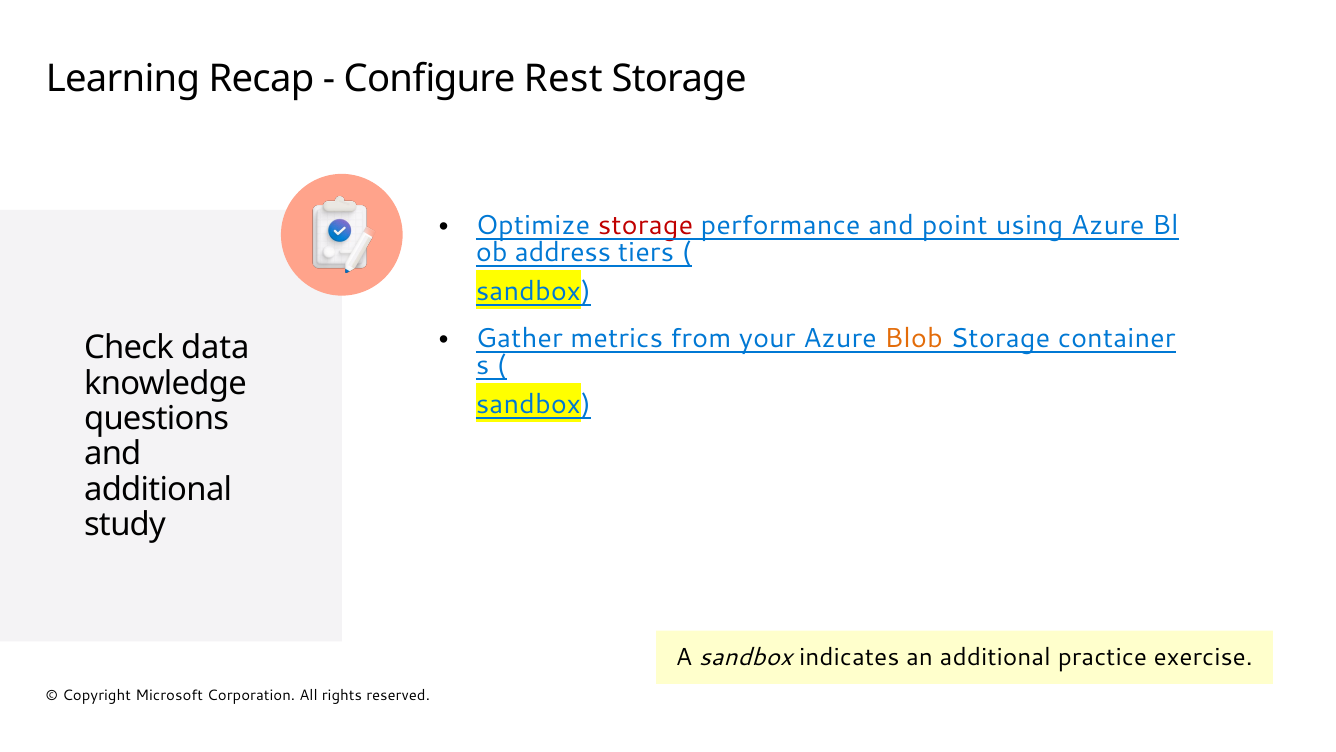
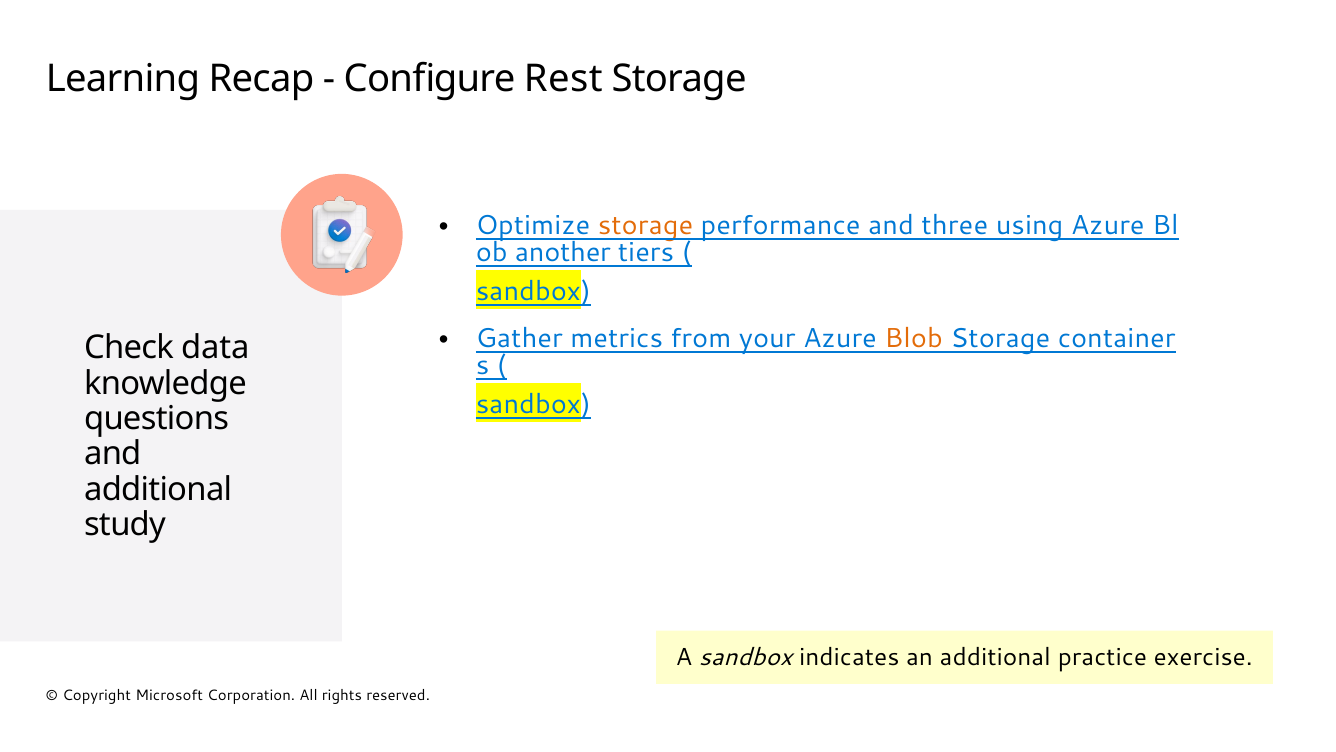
storage colour: red -> orange (646, 225)
point: point -> three (955, 225)
address: address -> another (563, 252)
